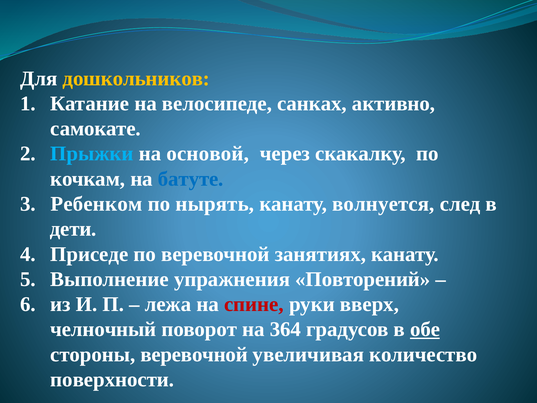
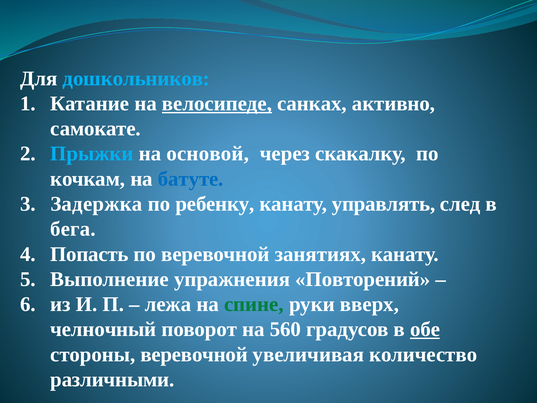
дошкольников colour: yellow -> light blue (136, 78)
велосипеде underline: none -> present (217, 104)
Ребенком: Ребенком -> Задержка (96, 204)
нырять: нырять -> ребенку (215, 204)
волнуется: волнуется -> управлять (383, 204)
дети: дети -> бега (73, 229)
Приседе: Приседе -> Попасть (89, 254)
спине colour: red -> green (254, 304)
364: 364 -> 560 (285, 329)
поверхности: поверхности -> различными (112, 379)
